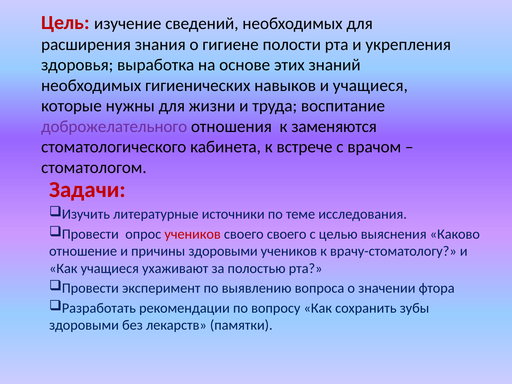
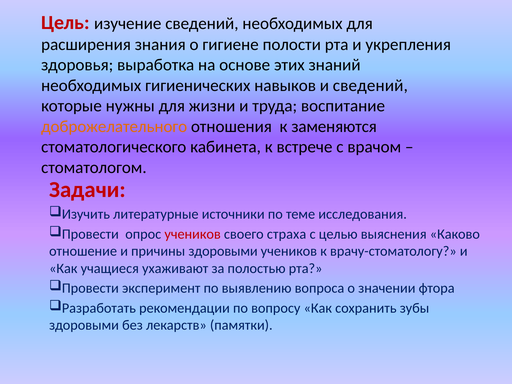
и учащиеся: учащиеся -> сведений (370, 85)
доброжелательного colour: purple -> orange (114, 126)
своего своего: своего -> страха (287, 234)
